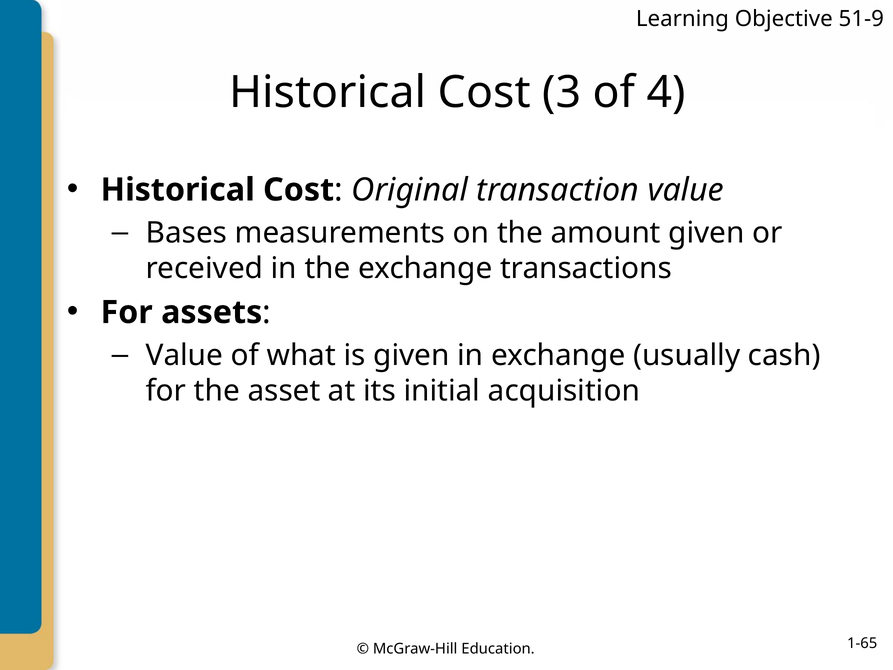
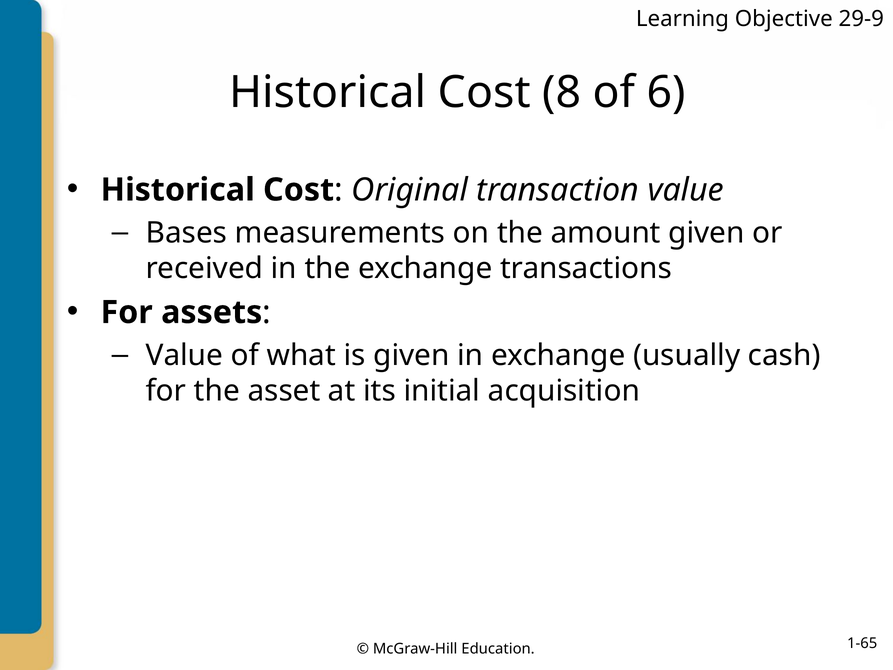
51-9: 51-9 -> 29-9 (861, 19)
3: 3 -> 8 (562, 92)
4: 4 -> 6 (666, 92)
